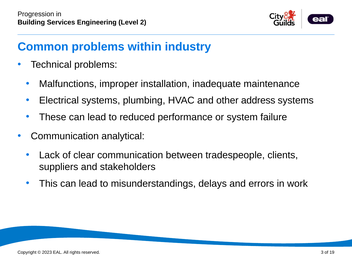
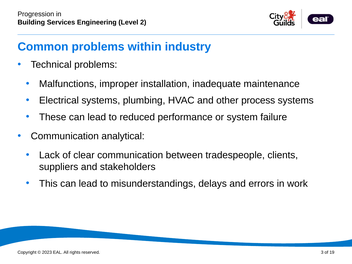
address: address -> process (258, 100)
